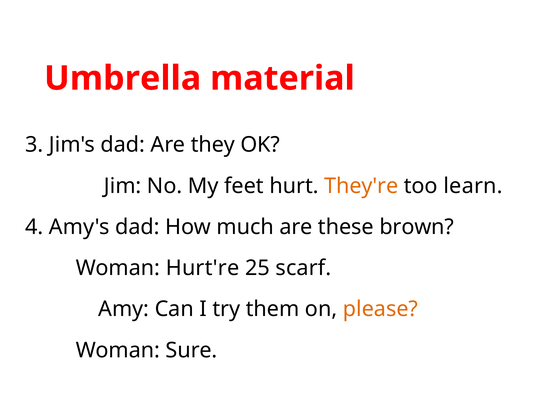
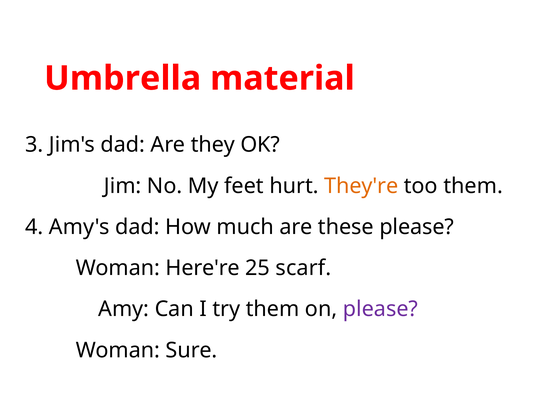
too learn: learn -> them (473, 186)
these brown: brown -> please (417, 227)
Hurt're: Hurt're -> Here're (203, 268)
please colour: orange -> purple (380, 309)
